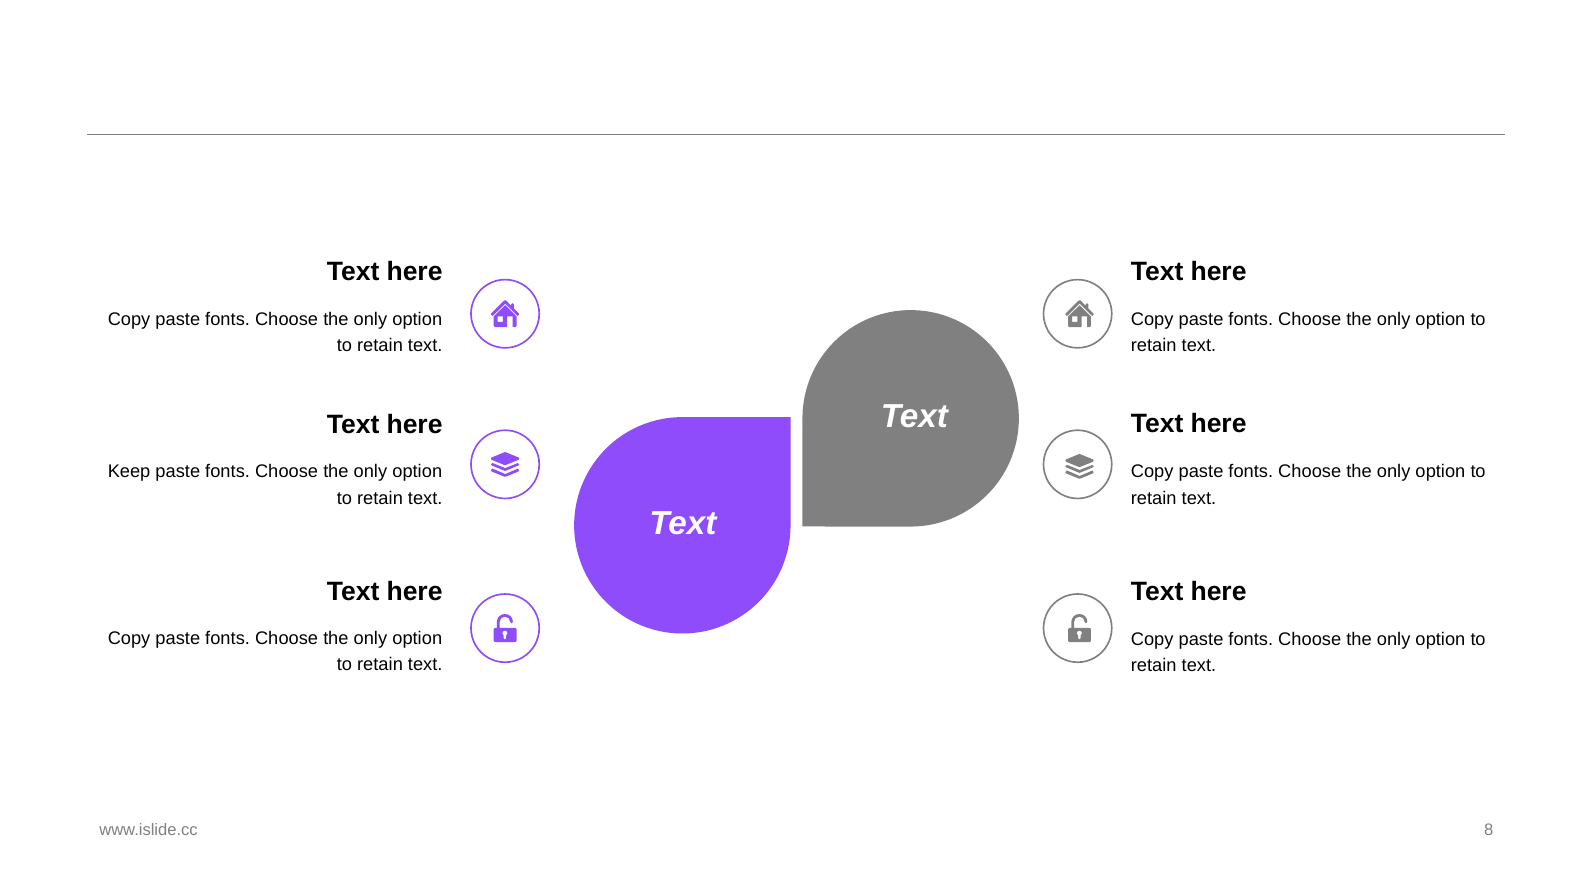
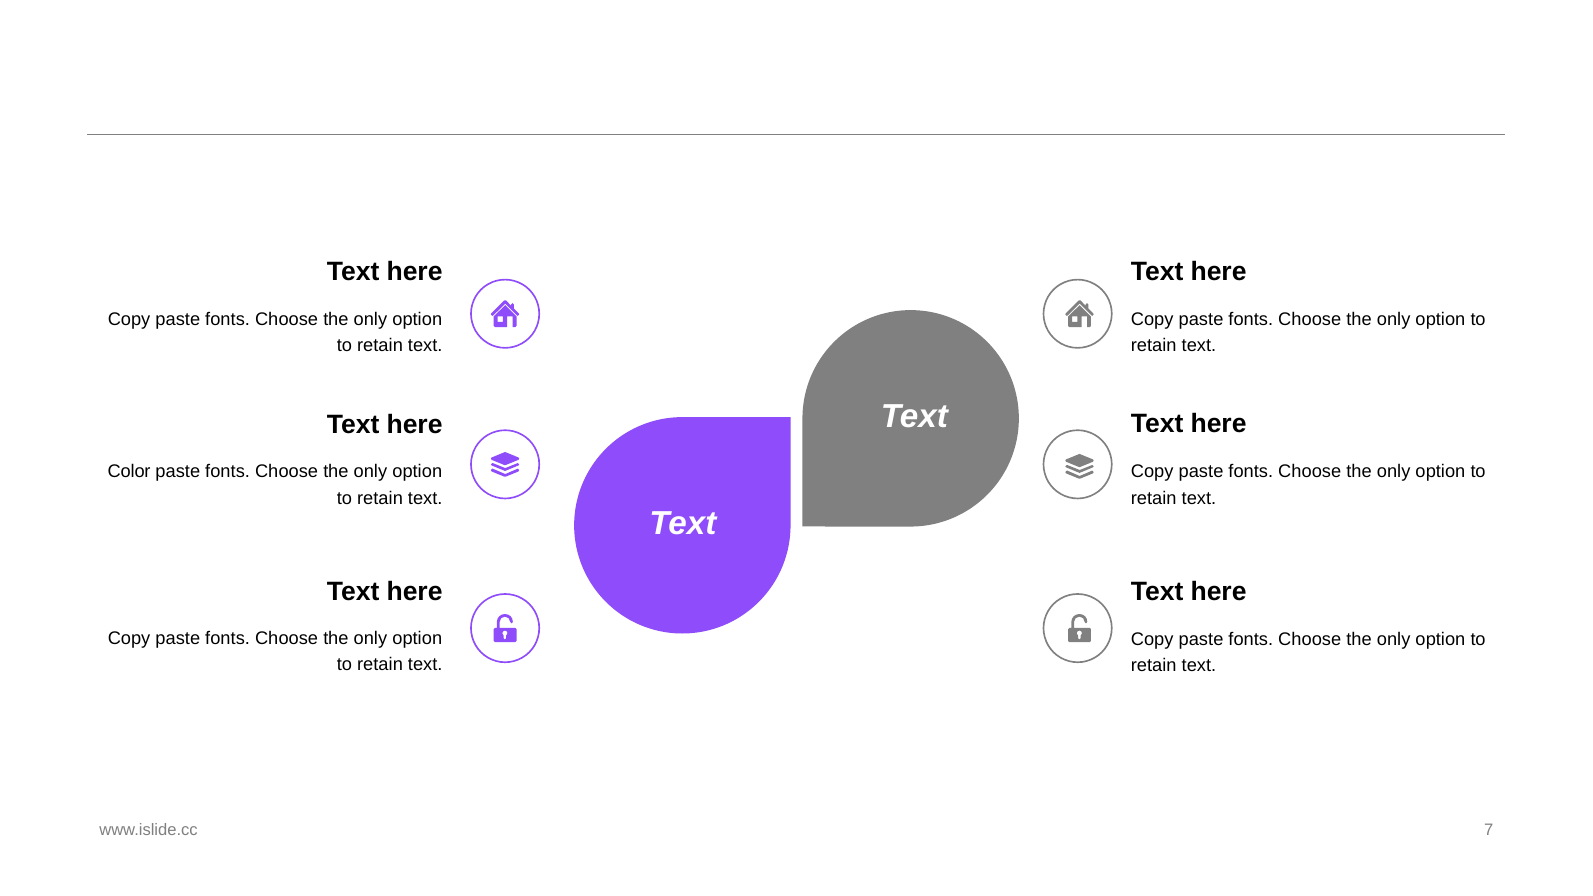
Keep: Keep -> Color (129, 472)
8: 8 -> 7 (1489, 830)
